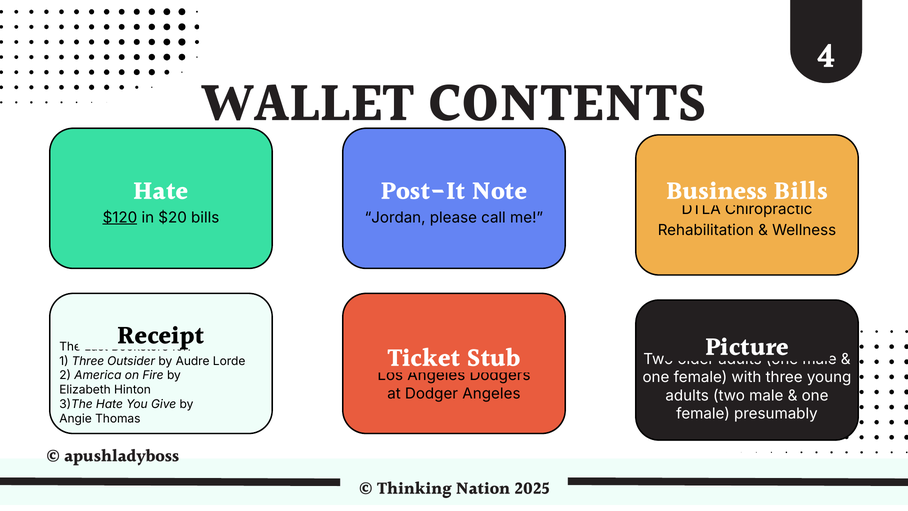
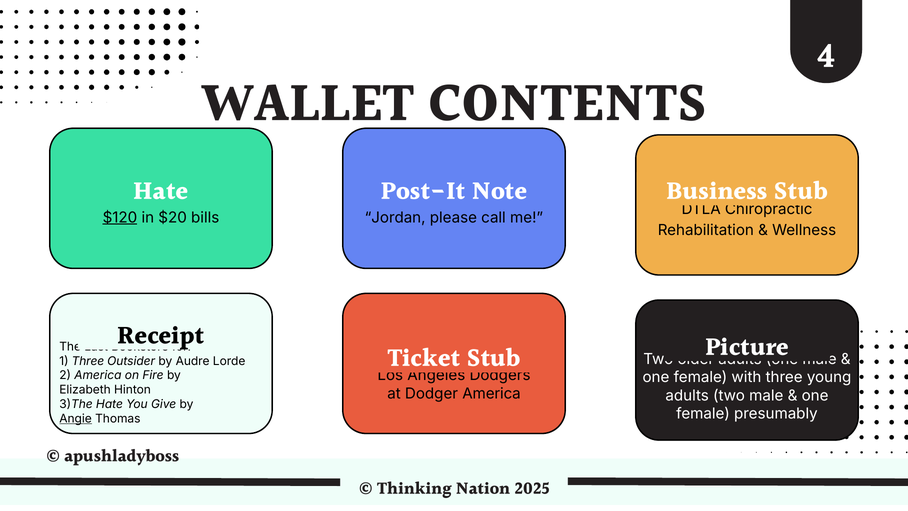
Bills: Bills -> Stub (801, 192)
Dodger Angeles: Angeles -> America (491, 393)
Angie underline: none -> present (76, 418)
